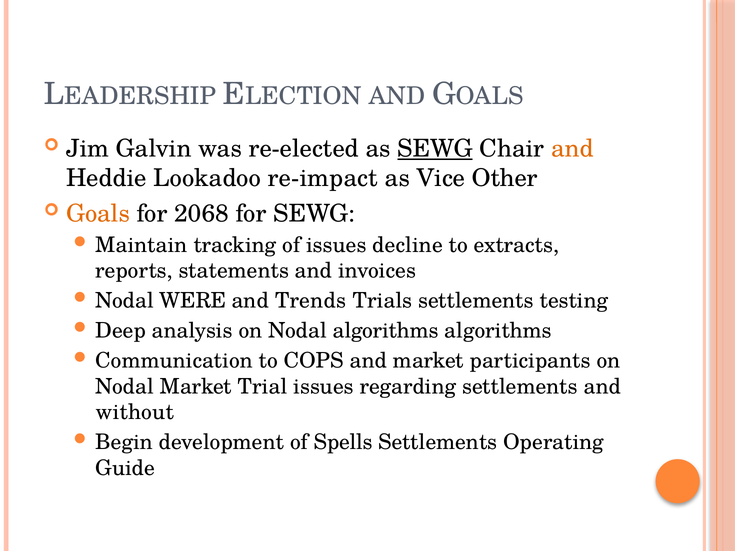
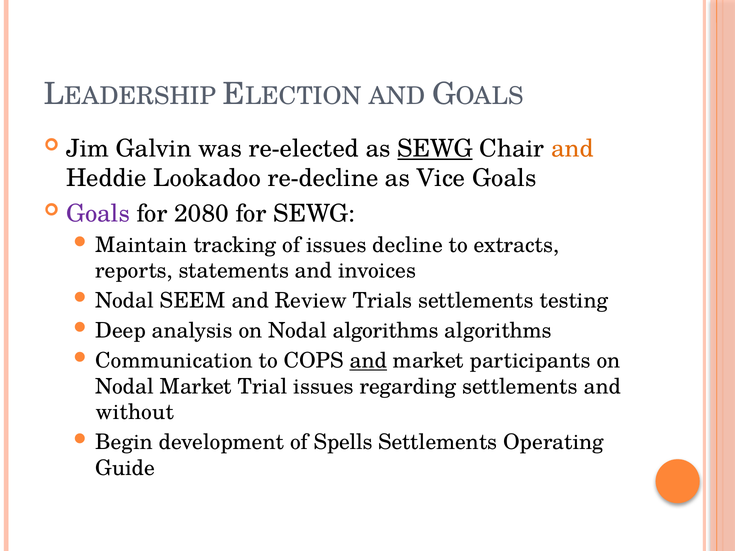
re-impact: re-impact -> re-decline (323, 178)
Vice Other: Other -> Goals (504, 178)
Goals colour: orange -> purple (98, 214)
2068: 2068 -> 2080 (202, 214)
WERE: WERE -> SEEM (193, 301)
Trends: Trends -> Review (311, 301)
and underline: none -> present (368, 361)
